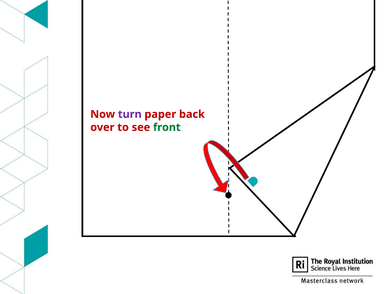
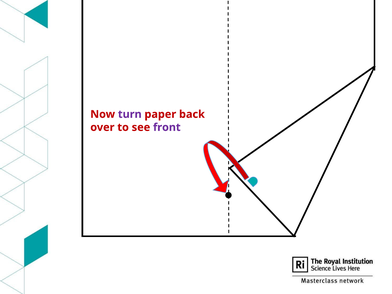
front colour: green -> purple (167, 127)
